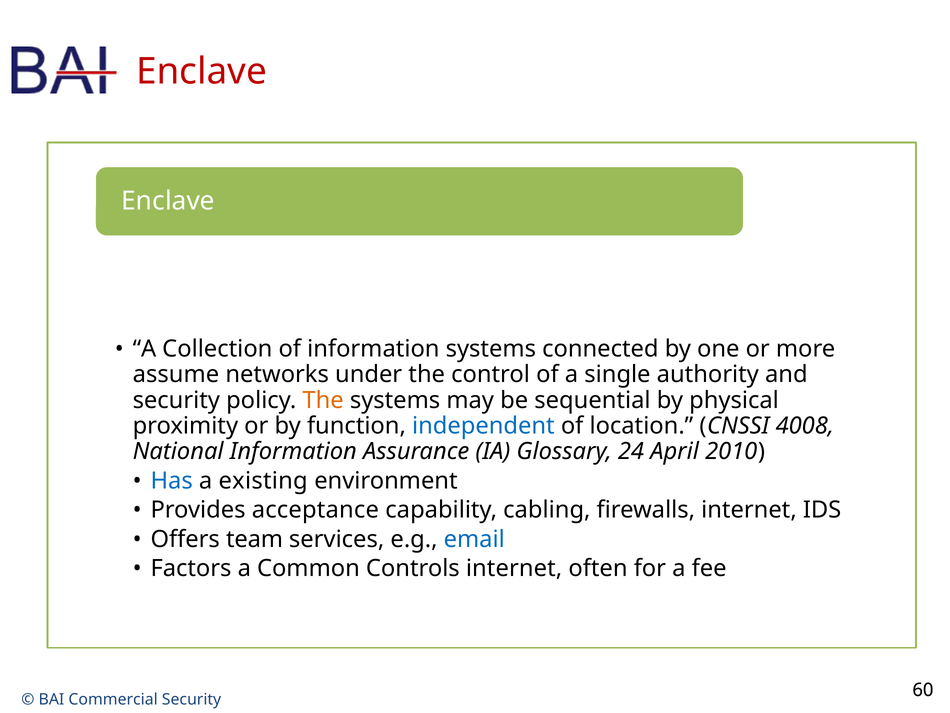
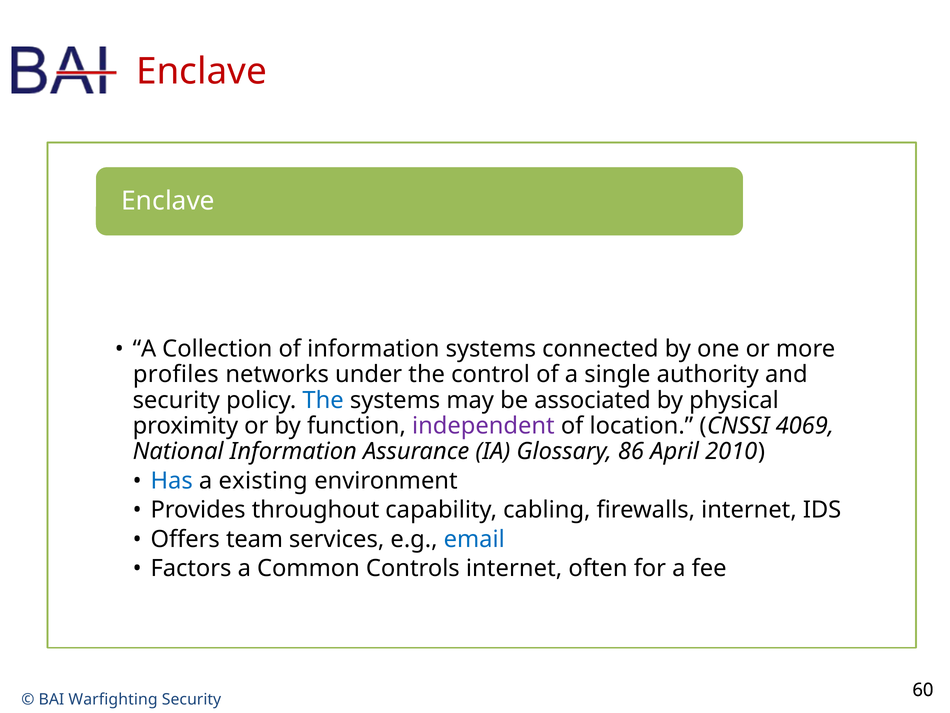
assume: assume -> profiles (176, 374)
The colour: orange -> blue (323, 400)
sequential: sequential -> associated (593, 400)
independent colour: blue -> purple (483, 426)
4008: 4008 -> 4069 (805, 426)
24: 24 -> 86 (631, 451)
acceptance: acceptance -> throughout (316, 510)
Commercial: Commercial -> Warfighting (113, 699)
